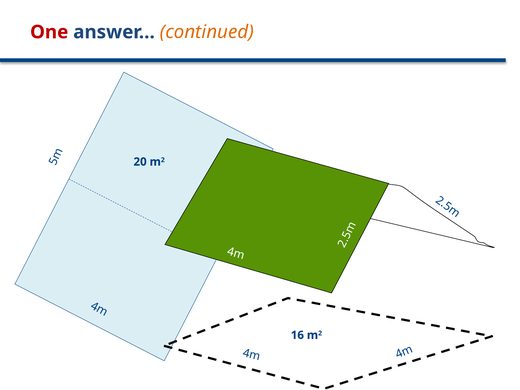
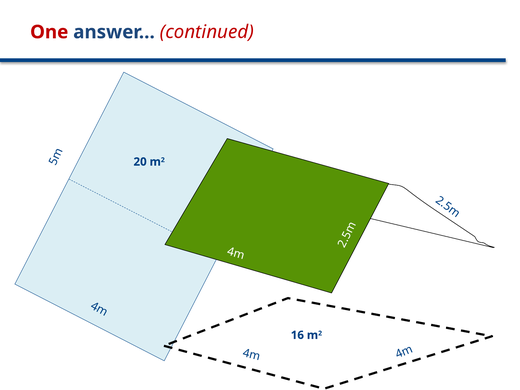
continued colour: orange -> red (207, 32)
